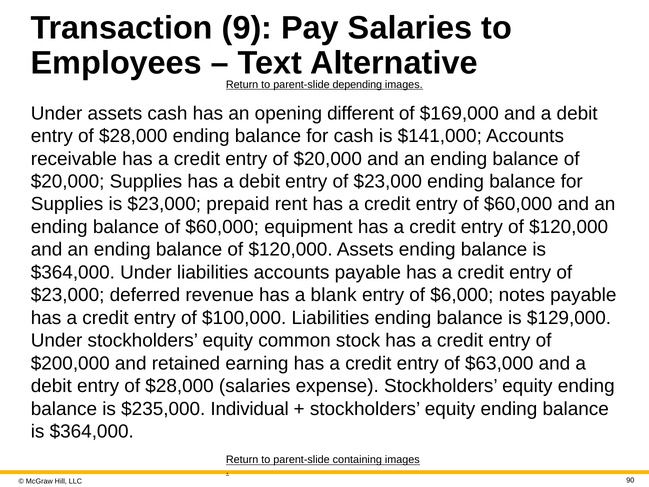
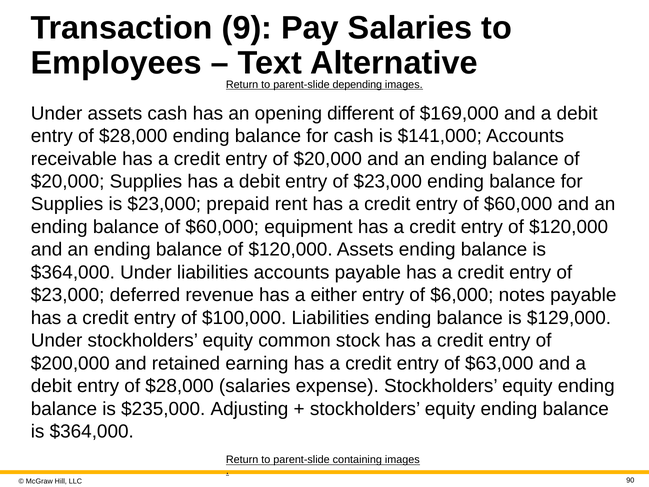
blank: blank -> either (334, 295)
Individual: Individual -> Adjusting (249, 409)
